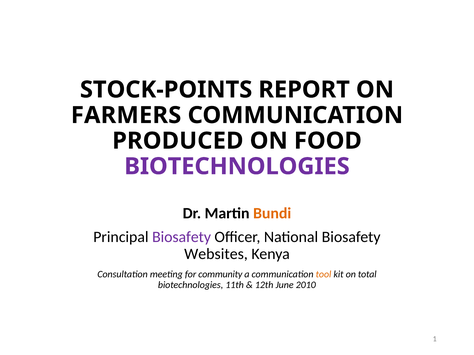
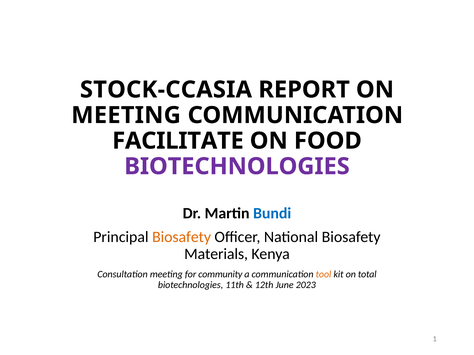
STOCK-POINTS: STOCK-POINTS -> STOCK-CCASIA (166, 90)
FARMERS: FARMERS -> MEETING (126, 115)
PRODUCED: PRODUCED -> FACILITATE (178, 141)
Bundi colour: orange -> blue (272, 214)
Biosafety colour: purple -> orange (182, 237)
Websites: Websites -> Materials (216, 254)
2010: 2010 -> 2023 (306, 285)
